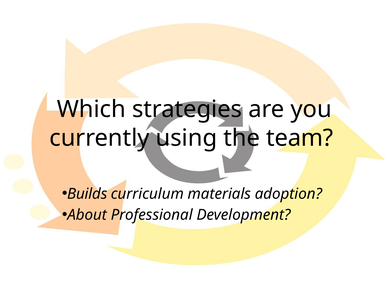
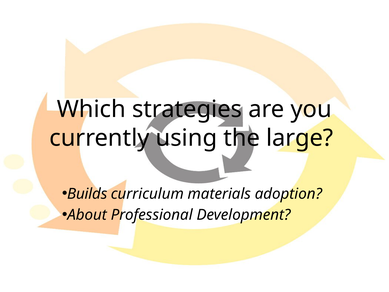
team: team -> large (300, 138)
